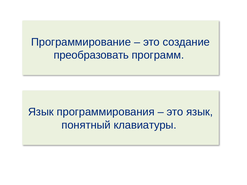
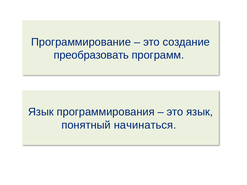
клавиатуры: клавиатуры -> начинаться (145, 125)
